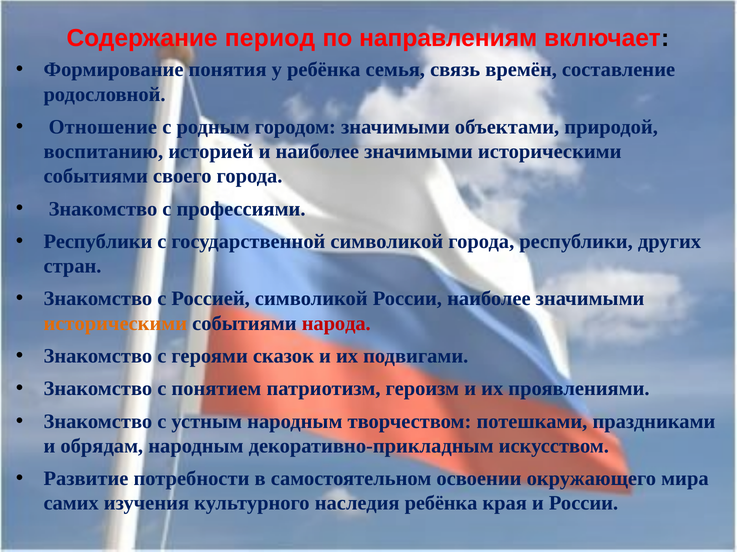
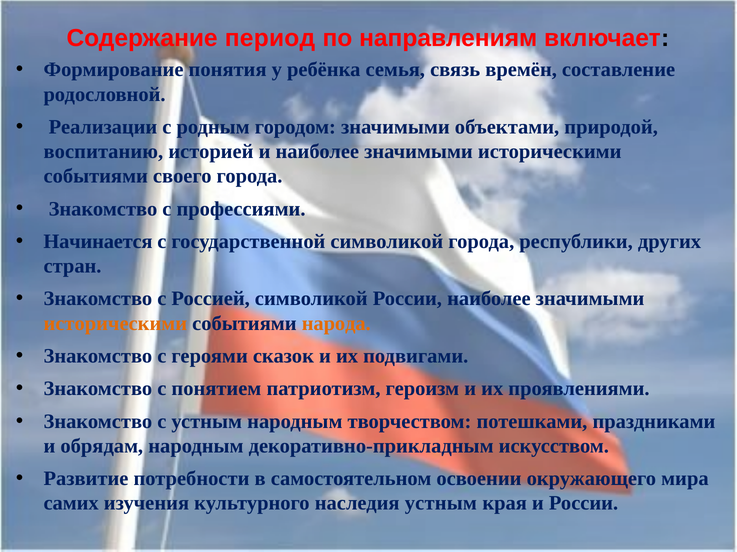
Отношение: Отношение -> Реализации (103, 127)
Республики: Республики -> Начинается (98, 242)
народа colour: red -> orange (336, 324)
наследия ребёнка: ребёнка -> устным (441, 504)
